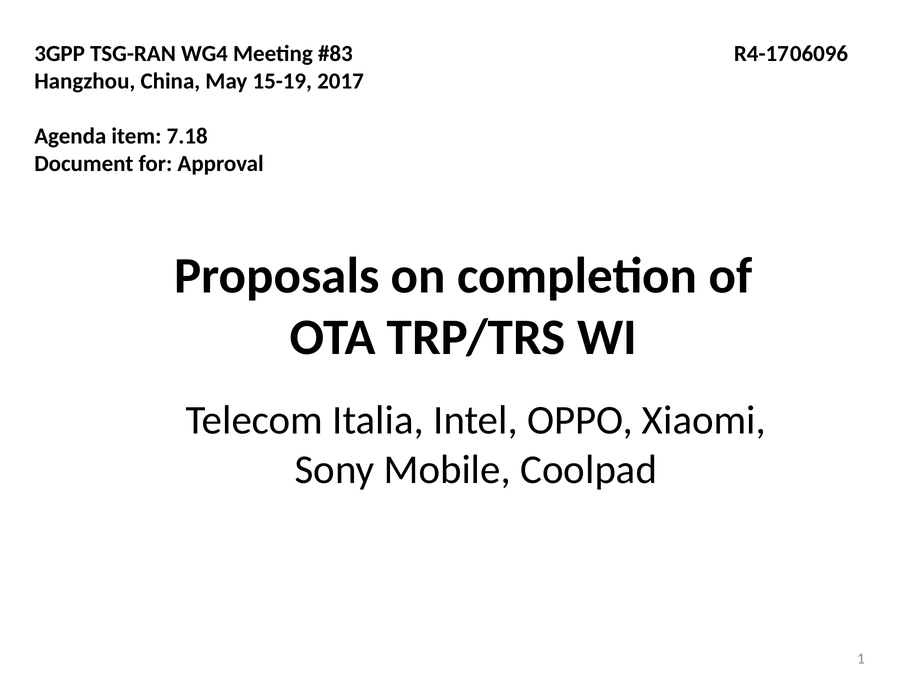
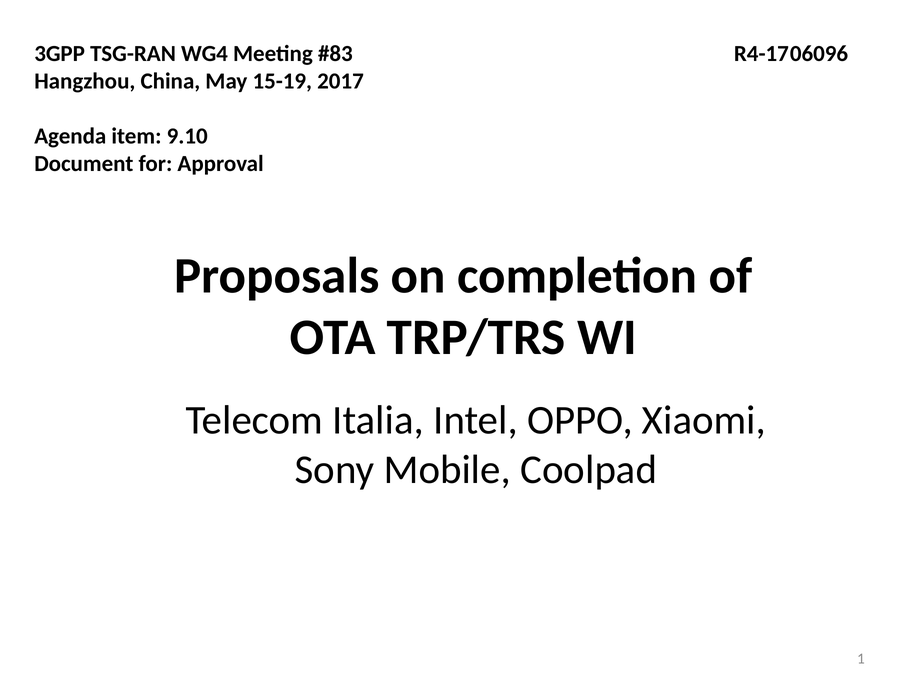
7.18: 7.18 -> 9.10 (187, 136)
